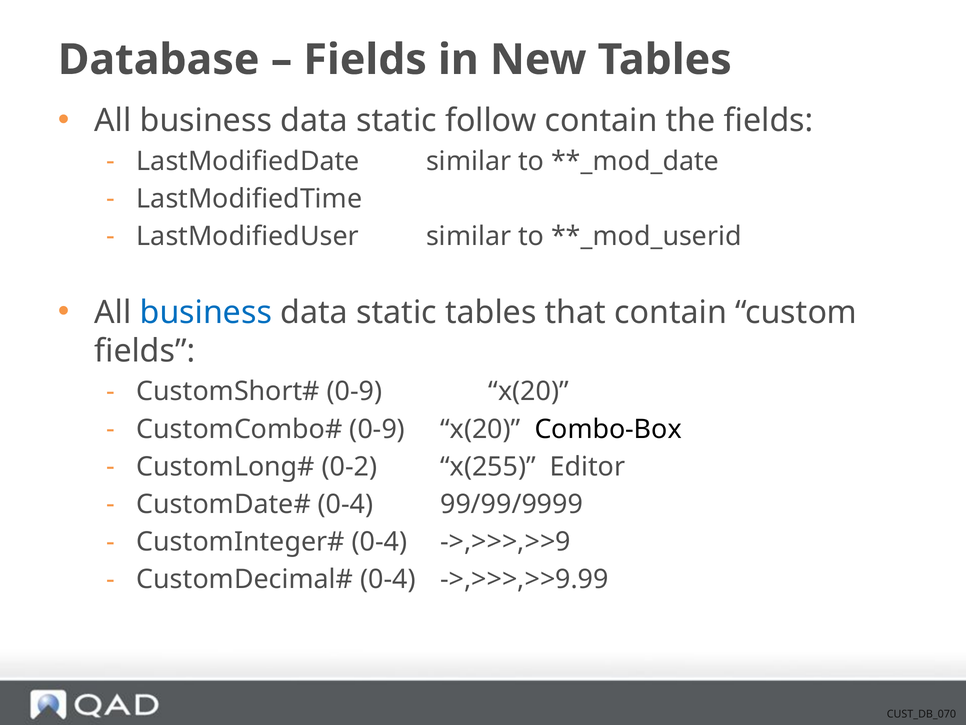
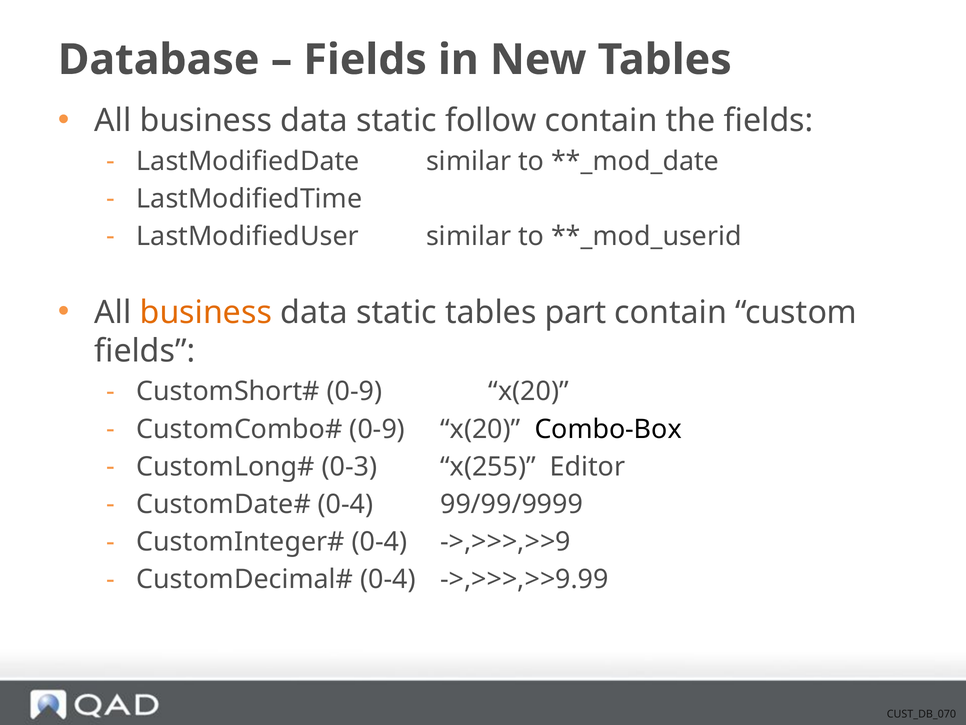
business colour: blue -> orange (206, 312)
that: that -> part (576, 312)
0-2: 0-2 -> 0-3 (350, 466)
